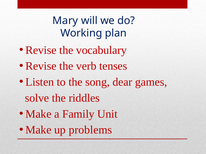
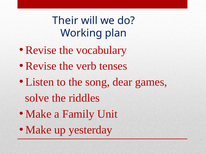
Mary: Mary -> Their (65, 21)
problems: problems -> yesterday (90, 130)
